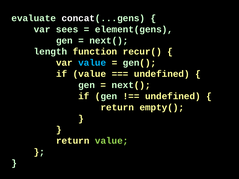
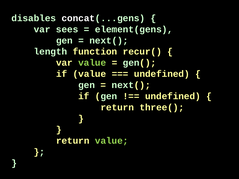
evaluate: evaluate -> disables (34, 18)
value colour: light blue -> light green (92, 63)
empty(: empty( -> three( (162, 107)
